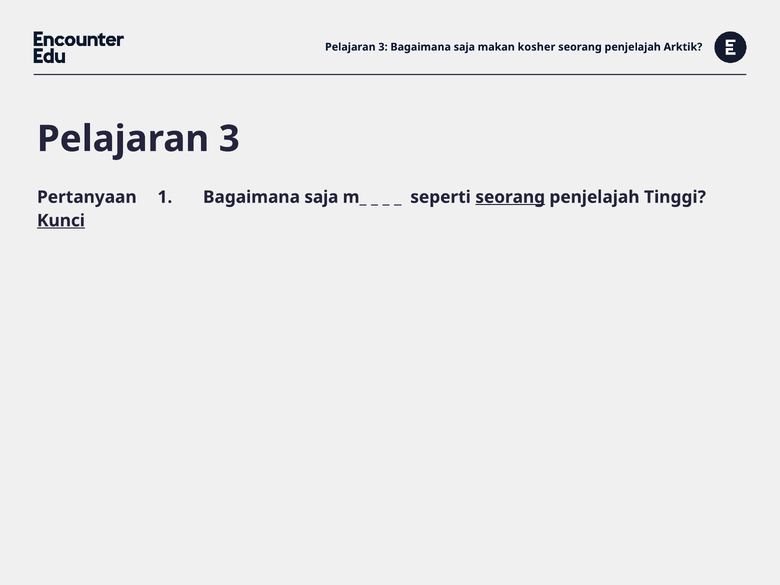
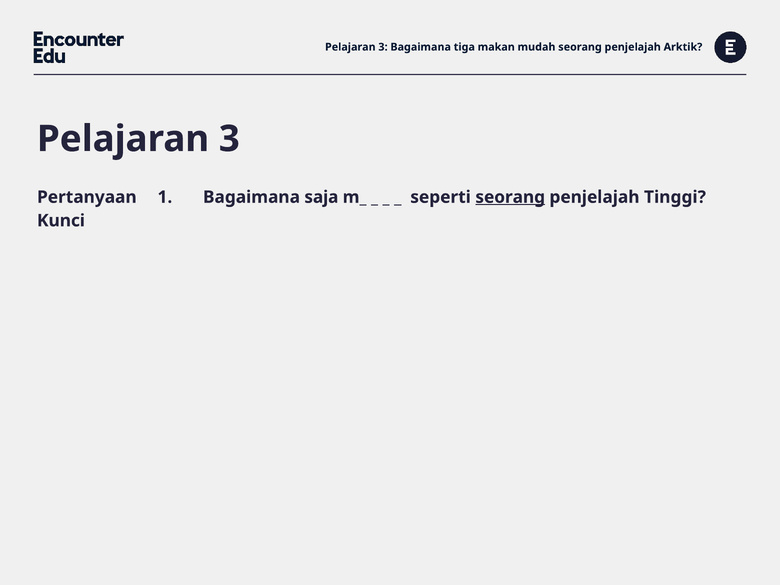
3 Bagaimana saja: saja -> tiga (464, 47)
kosher: kosher -> mudah (537, 47)
Kunci underline: present -> none (61, 221)
